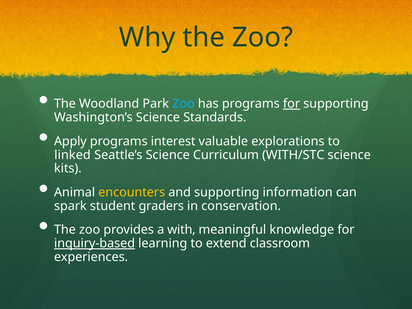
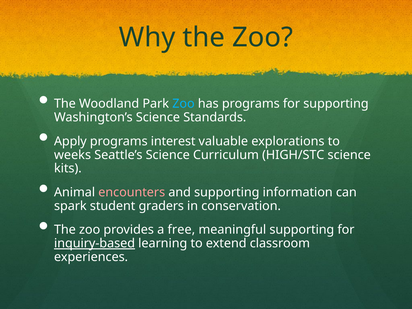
for underline: present -> none (291, 104)
linked: linked -> weeks (73, 155)
WITH/STC: WITH/STC -> HIGH/STC (293, 155)
encounters colour: yellow -> pink (132, 192)
with: with -> free (181, 230)
meaningful knowledge: knowledge -> supporting (302, 230)
